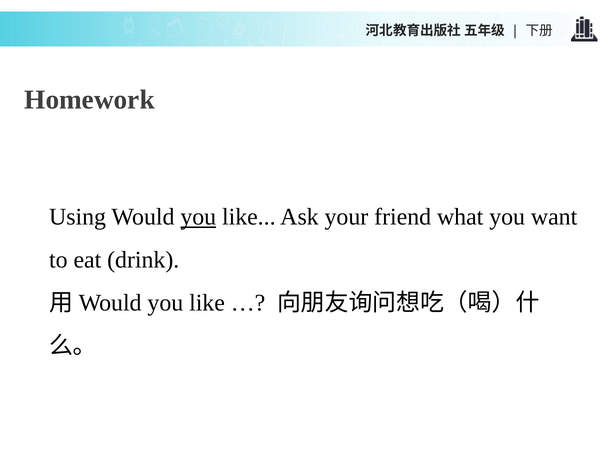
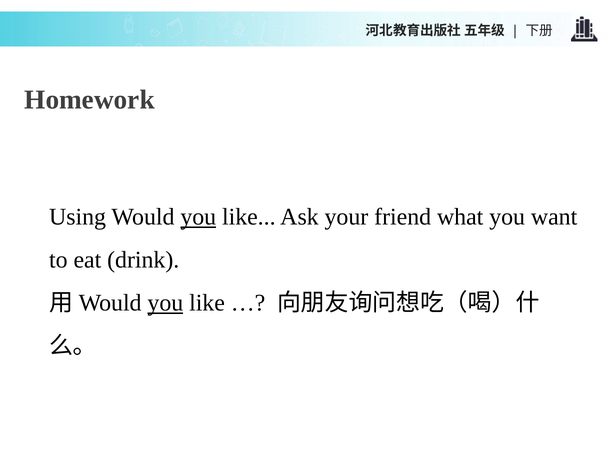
you underline: none -> present (165, 303)
